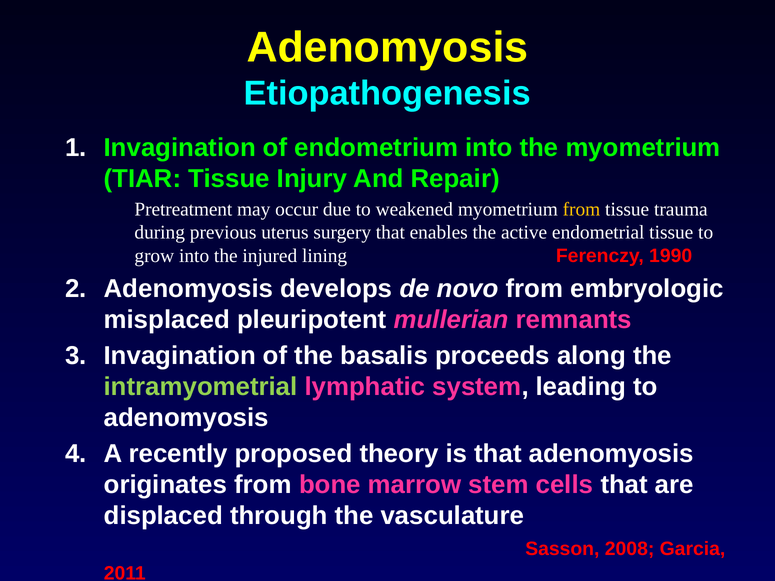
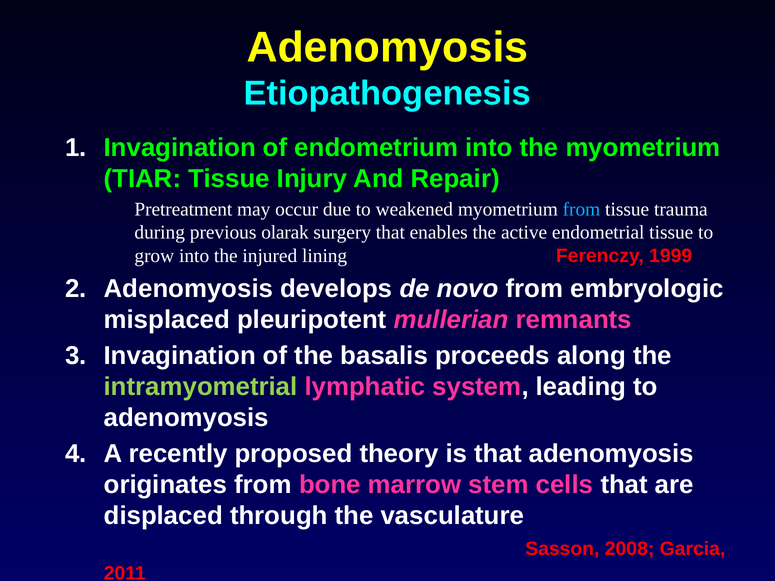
from colour: yellow -> light blue (581, 209)
uterus: uterus -> olarak (285, 233)
1990: 1990 -> 1999 (671, 256)
